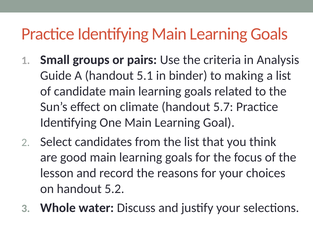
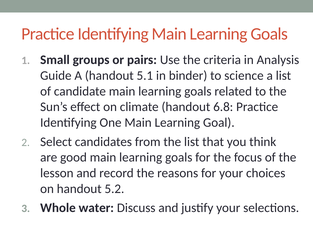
making: making -> science (244, 76)
5.7: 5.7 -> 6.8 (223, 107)
